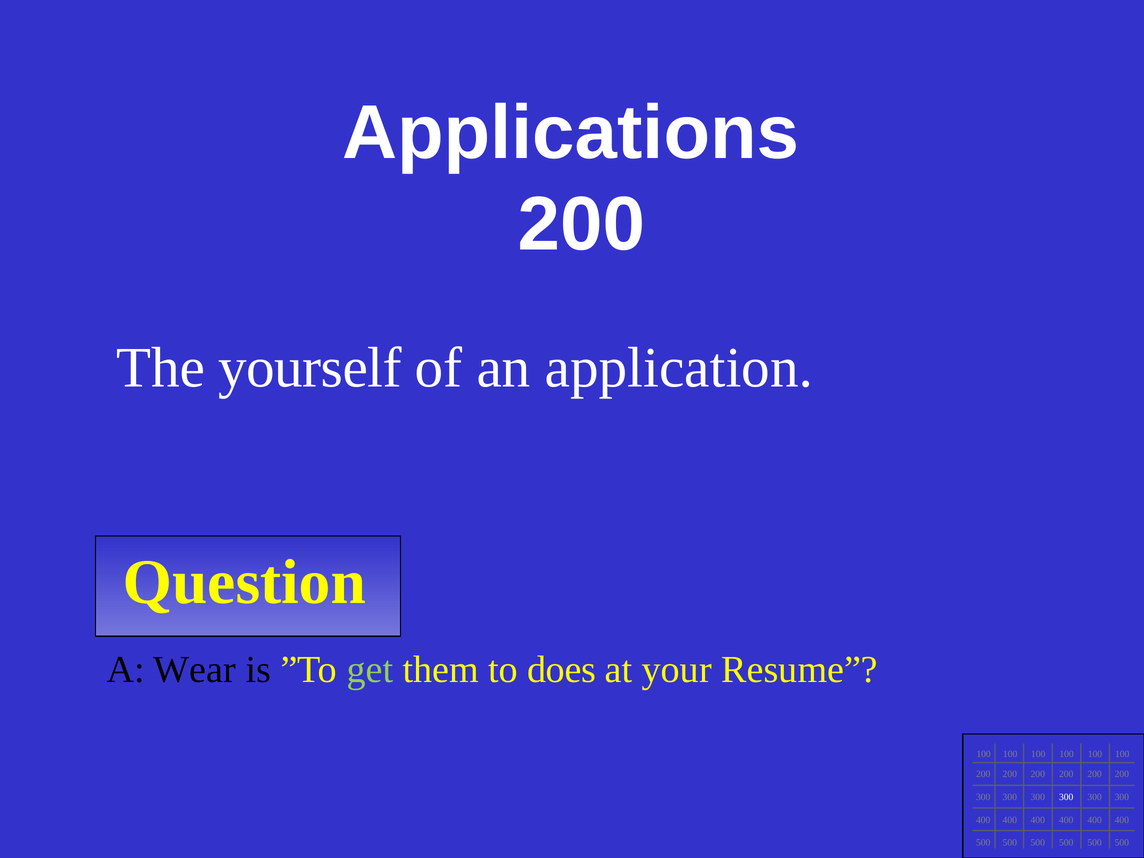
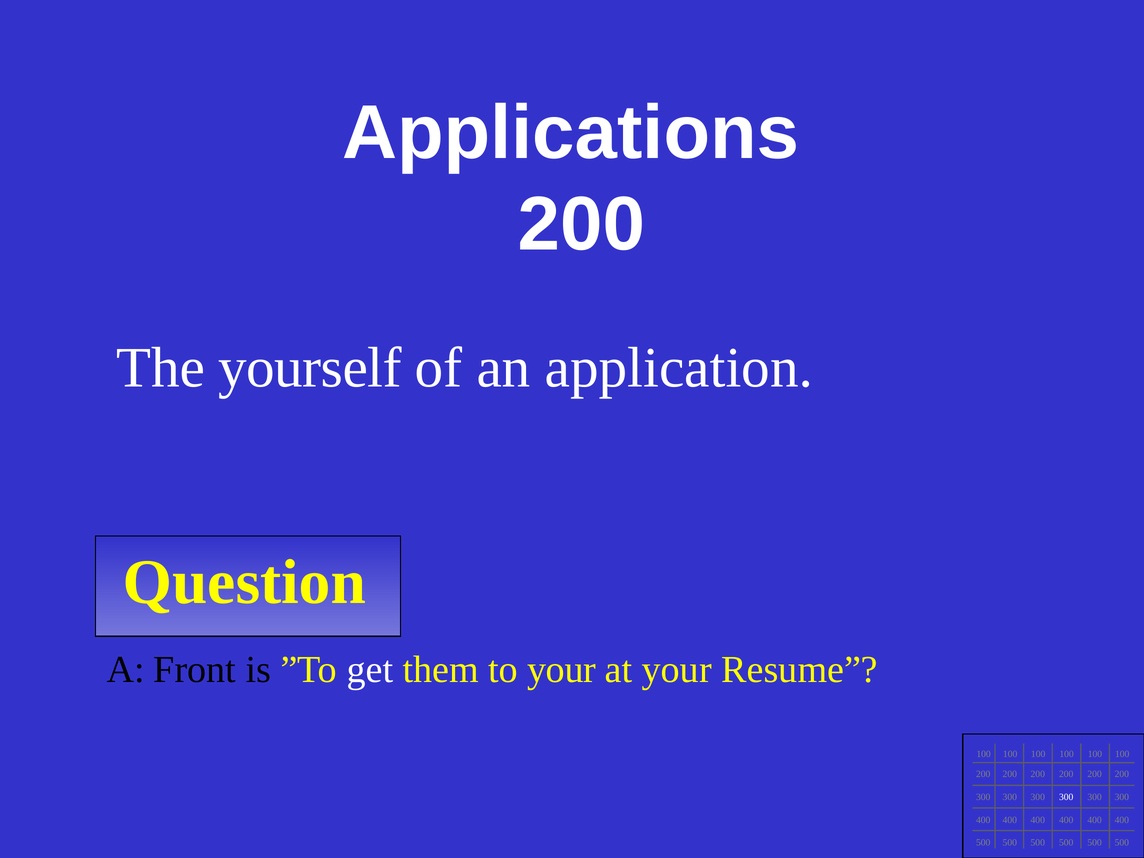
Wear: Wear -> Front (195, 670)
get colour: light green -> white (370, 670)
to does: does -> your (562, 670)
